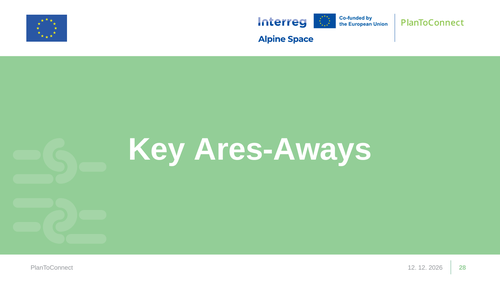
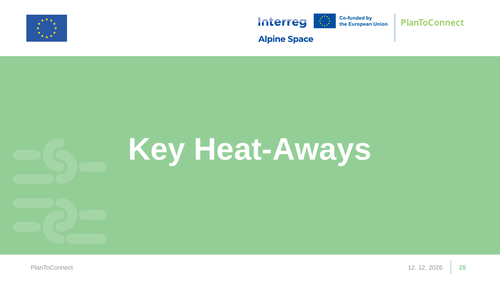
Ares-Aways: Ares-Aways -> Heat-Aways (283, 150)
